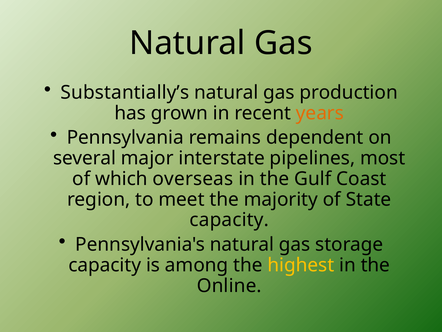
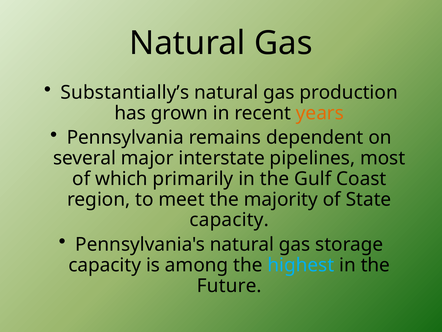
overseas: overseas -> primarily (193, 179)
highest colour: yellow -> light blue (301, 265)
Online: Online -> Future (229, 285)
